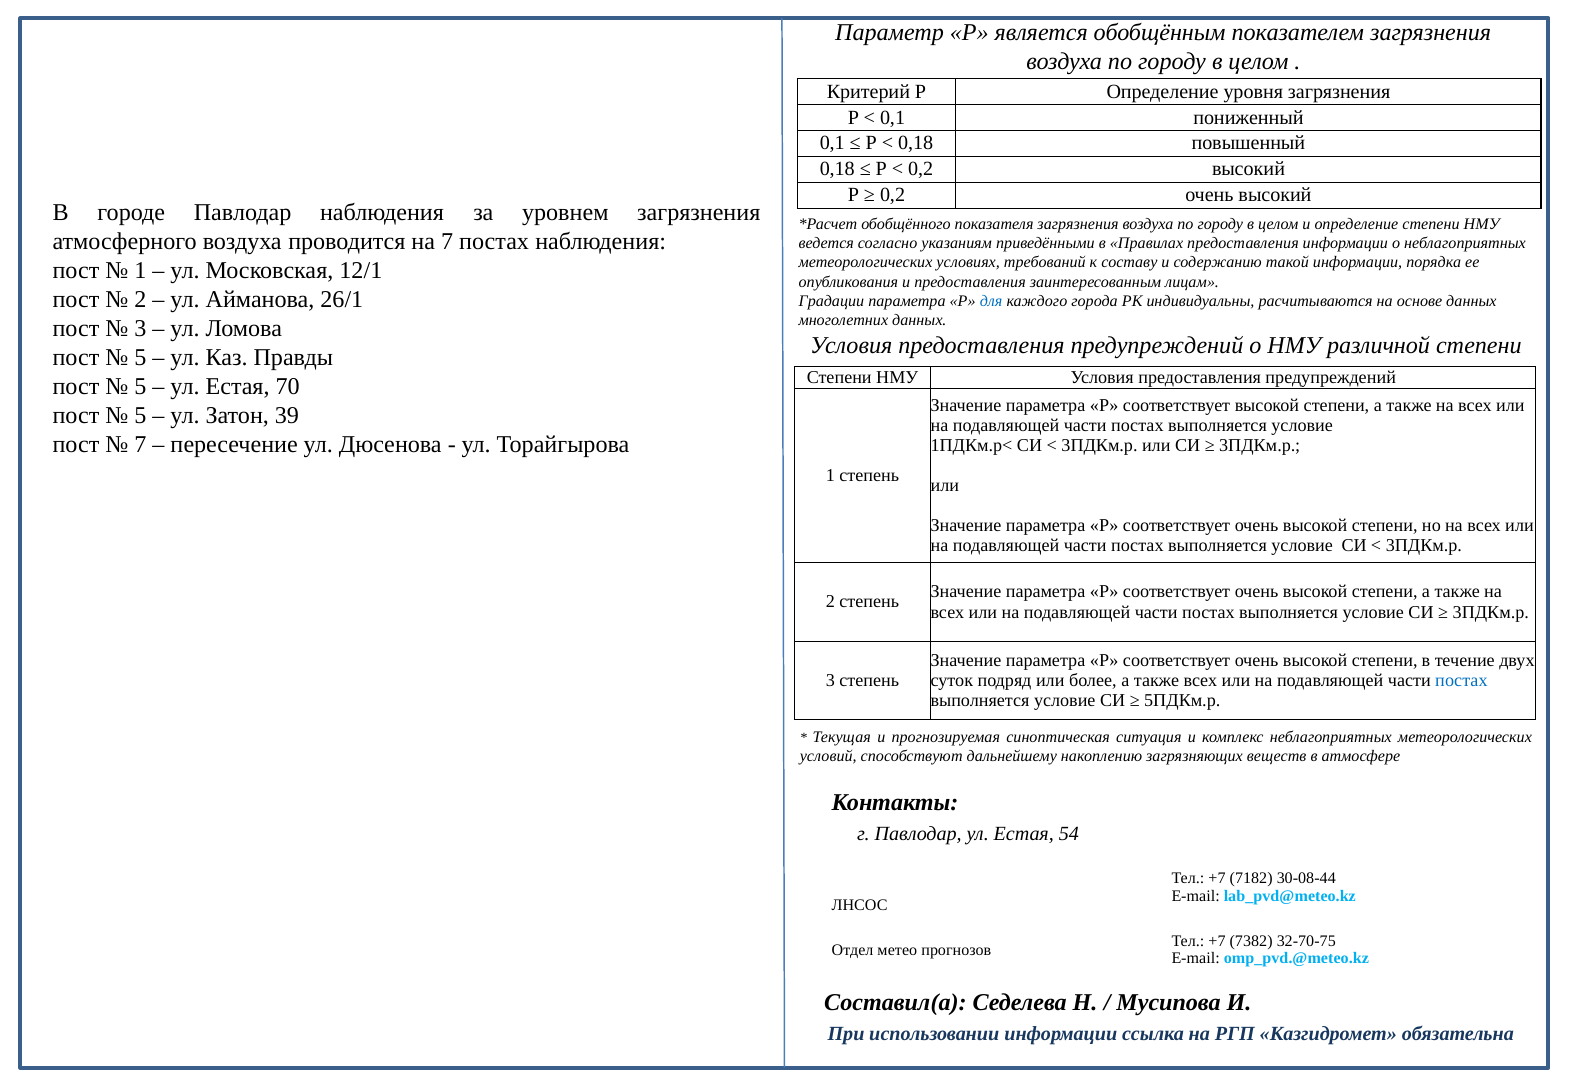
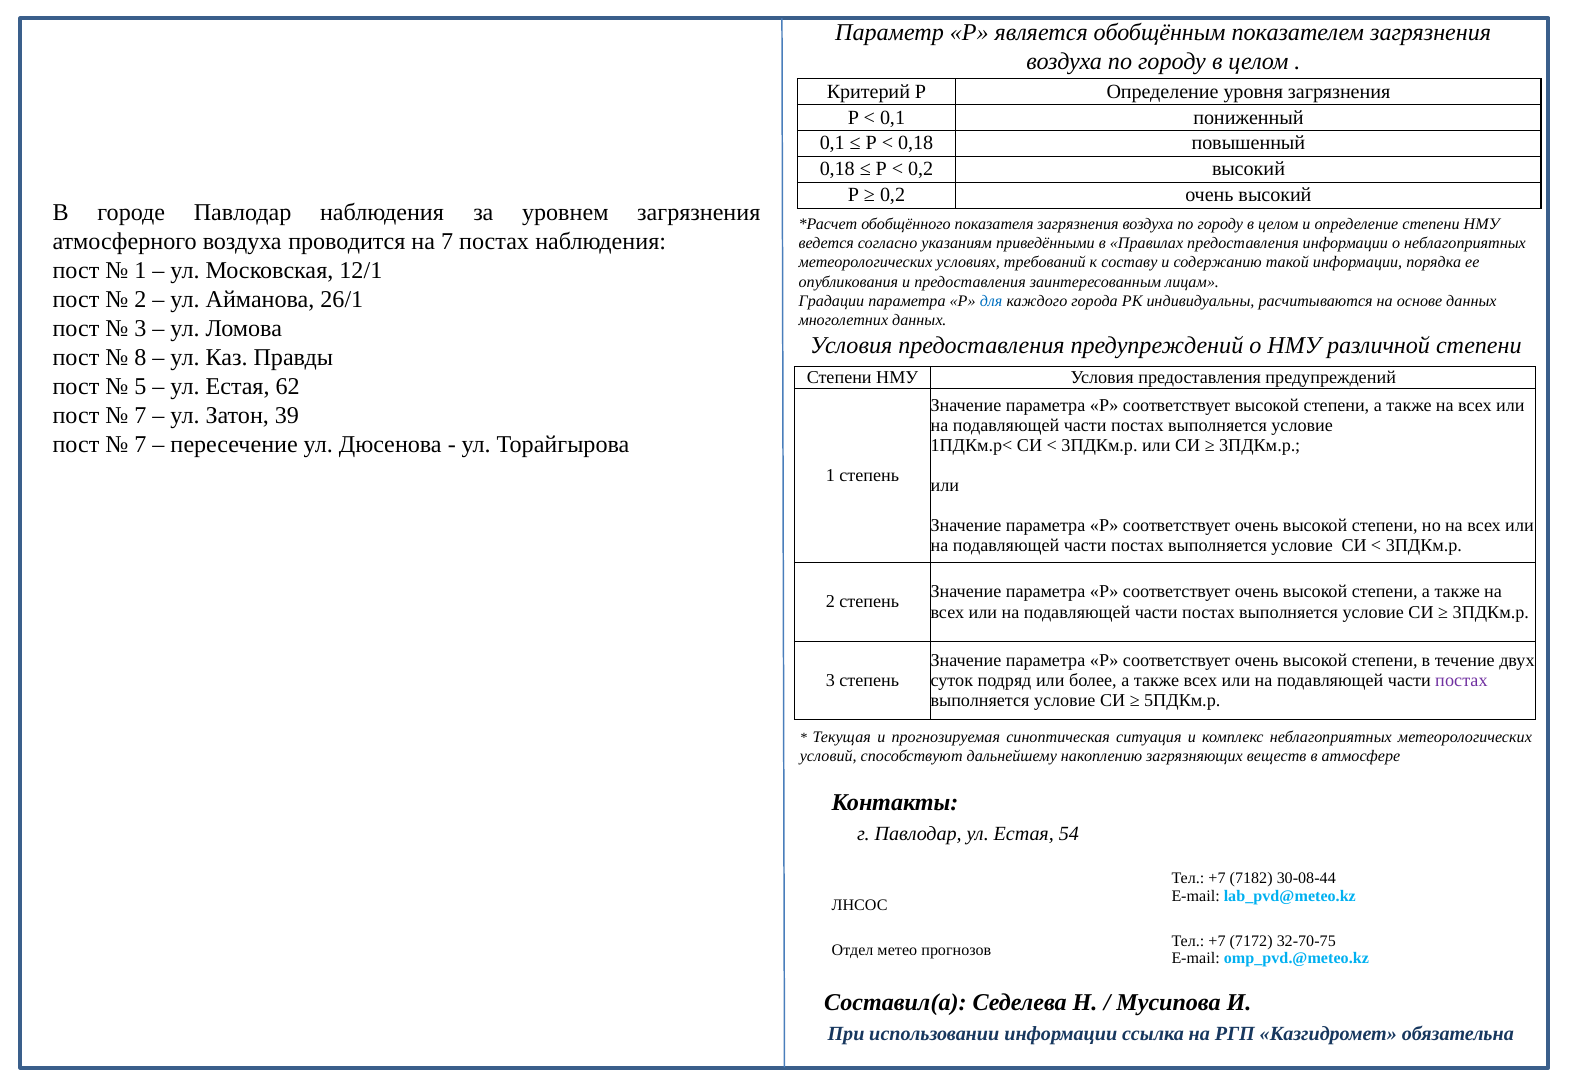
5: 5 -> 8 (140, 358)
70: 70 -> 62 (288, 387)
5: 5 -> 7 (140, 416)
постах colour: blue -> purple (1461, 681)
7382: 7382 -> 7172 (1251, 941)
